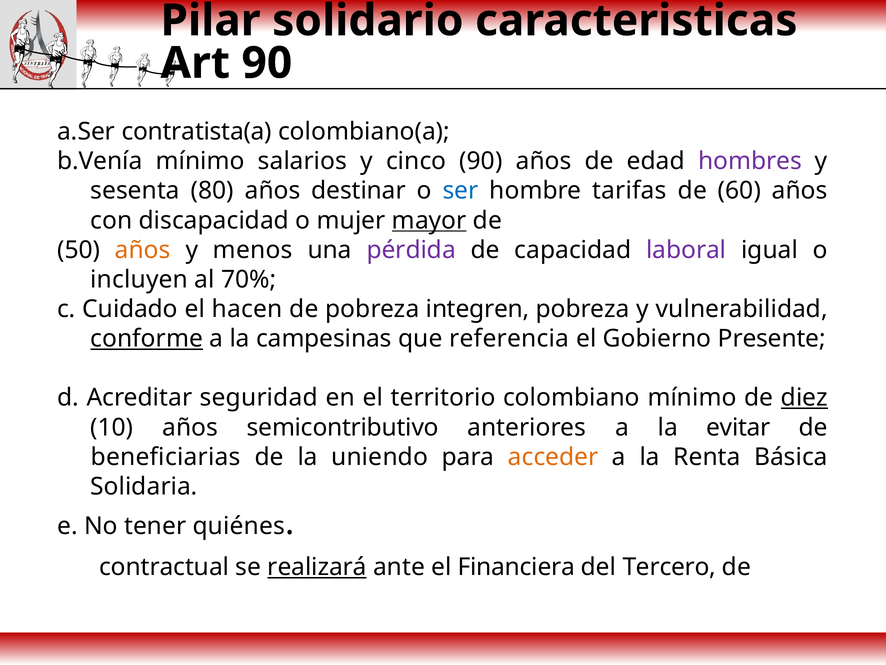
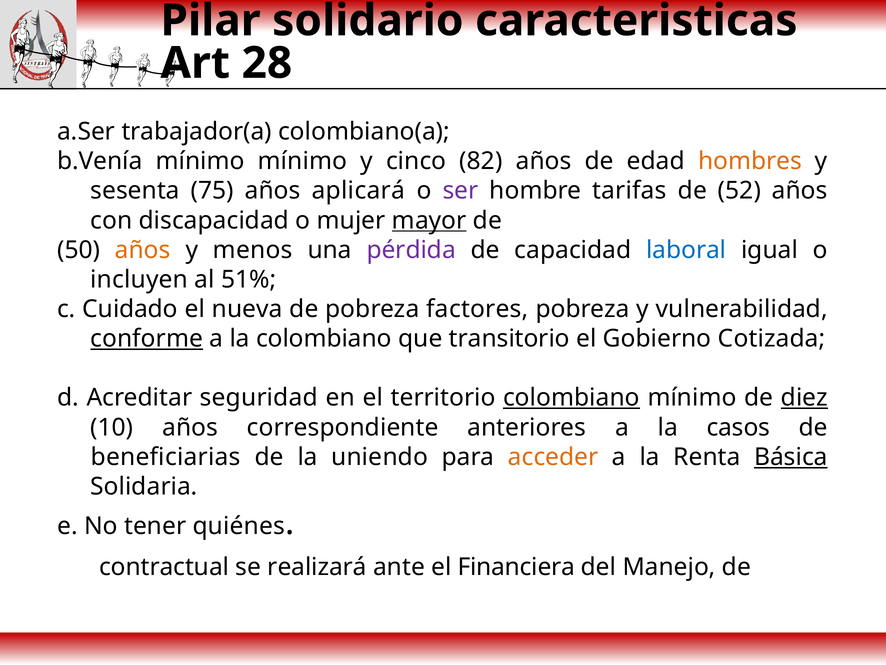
Art 90: 90 -> 28 (267, 63)
contratista(a: contratista(a -> trabajador(a (197, 132)
mínimo salarios: salarios -> mínimo (302, 161)
cinco 90: 90 -> 82 (481, 161)
hombres colour: purple -> orange (750, 161)
80: 80 -> 75 (212, 191)
destinar: destinar -> aplicará (358, 191)
ser colour: blue -> purple (460, 191)
60: 60 -> 52 (739, 191)
laboral colour: purple -> blue (686, 250)
70%: 70% -> 51% (249, 279)
hacen: hacen -> nueva (247, 309)
integren: integren -> factores (477, 309)
la campesinas: campesinas -> colombiano (324, 338)
referencia: referencia -> transitorio (509, 338)
Presente: Presente -> Cotizada (772, 338)
colombiano underline: none -> present (571, 398)
semicontributivo: semicontributivo -> correspondiente (343, 427)
evitar: evitar -> casos (738, 427)
Básica underline: none -> present (791, 457)
realizará underline: present -> none (317, 567)
Tercero: Tercero -> Manejo (669, 567)
